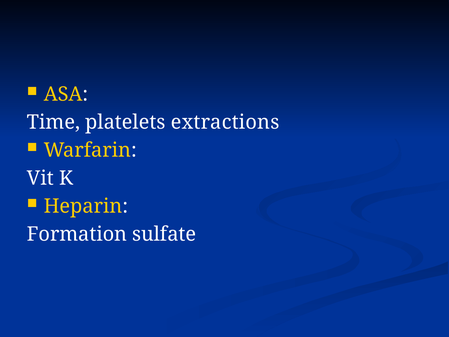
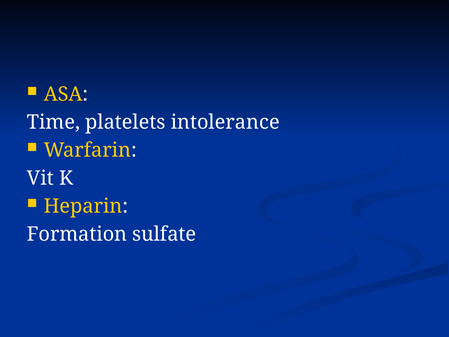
extractions: extractions -> intolerance (225, 122)
